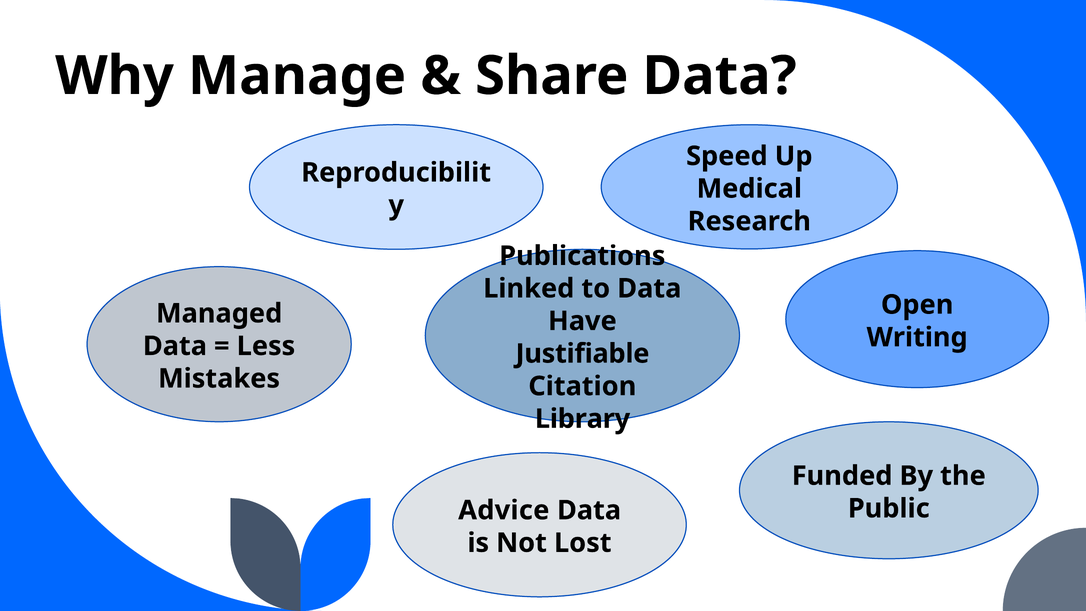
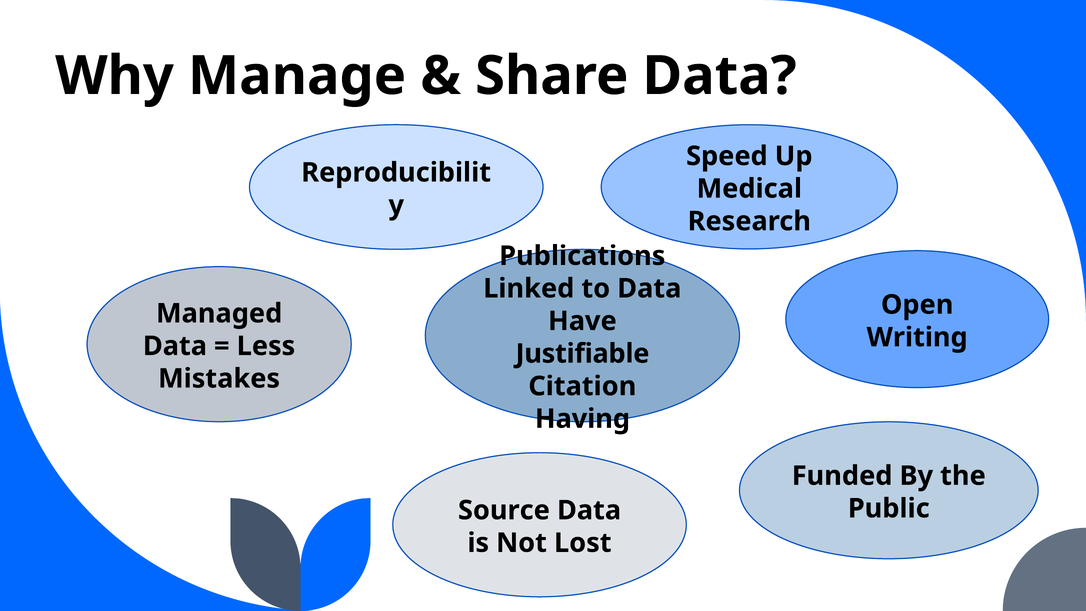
Library: Library -> Having (582, 419)
Advice: Advice -> Source (504, 510)
